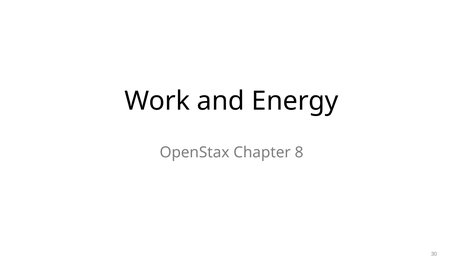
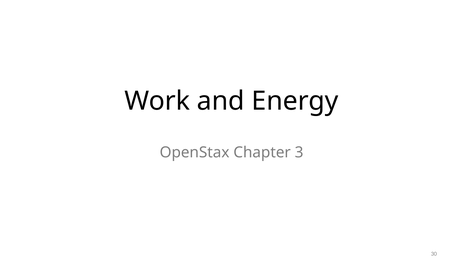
8: 8 -> 3 (299, 153)
